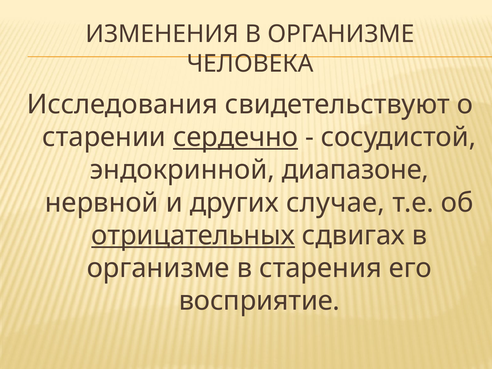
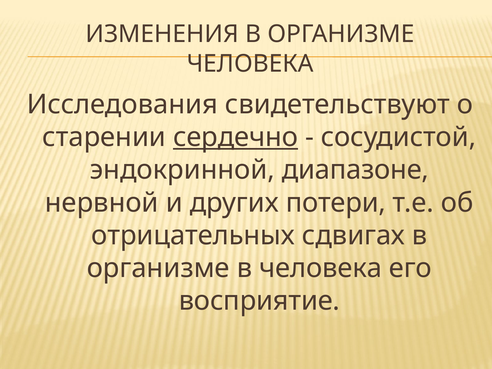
случае: случае -> потери (336, 203)
отрицательных underline: present -> none (193, 235)
в старения: старения -> человека (321, 268)
